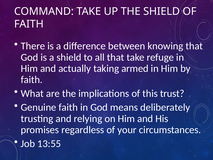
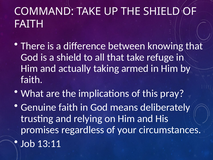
trust: trust -> pray (172, 93)
13:55: 13:55 -> 13:11 (49, 143)
